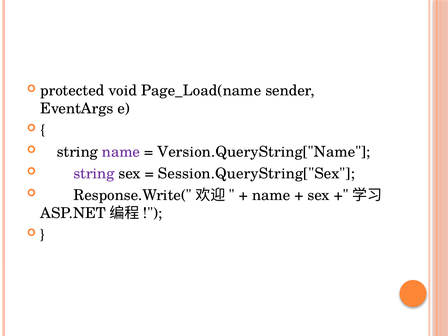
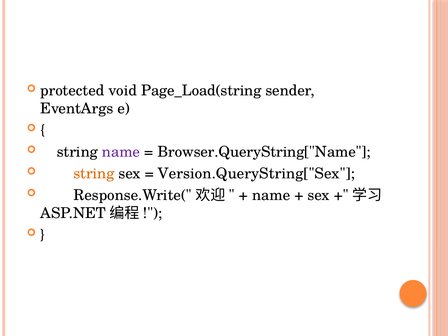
Page_Load(name: Page_Load(name -> Page_Load(string (201, 91)
Version.QueryString["Name: Version.QueryString["Name -> Browser.QueryString["Name (264, 152)
string colour: purple -> orange (94, 174)
Session.QueryString["Sex: Session.QueryString["Sex -> Version.QueryString["Sex (256, 174)
